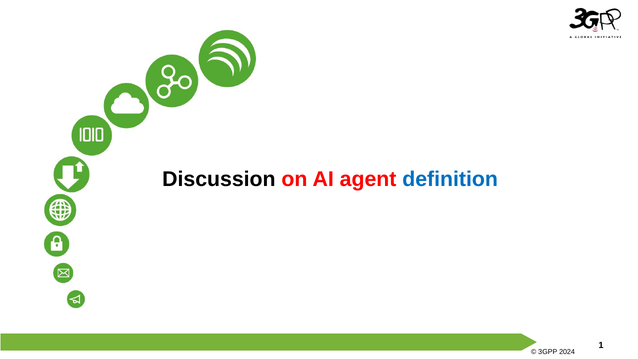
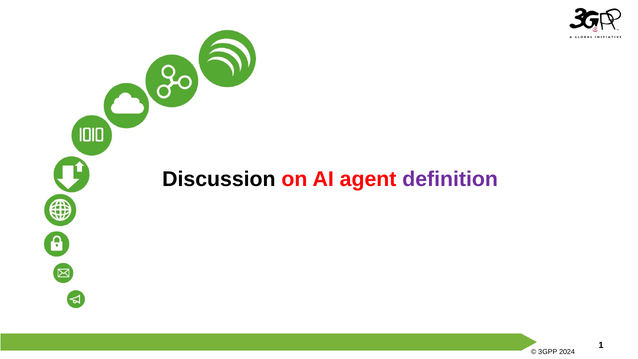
definition colour: blue -> purple (450, 179)
